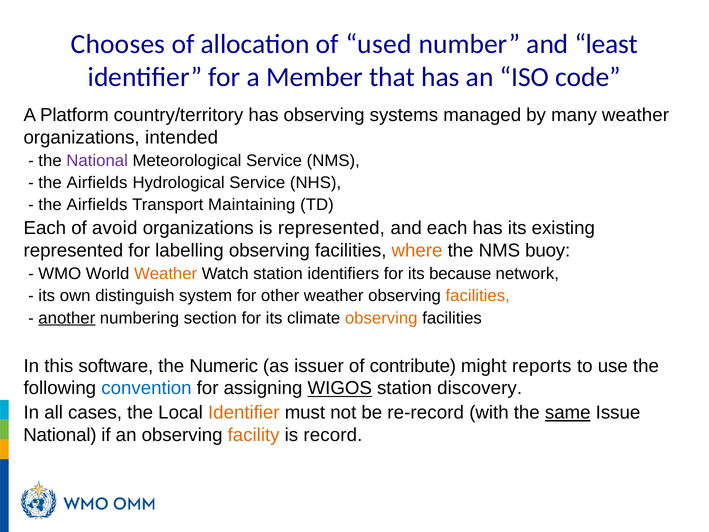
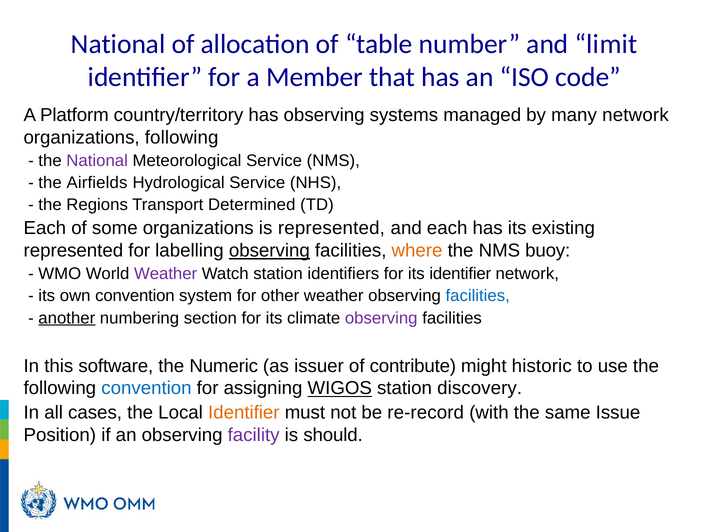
Chooses: Chooses -> National (118, 44)
used: used -> table (379, 44)
least: least -> limit (606, 44)
many weather: weather -> network (635, 115)
organizations intended: intended -> following (182, 137)
Airfields: Airfields -> Regions (97, 205)
Maintaining: Maintaining -> Determined (252, 205)
avoid: avoid -> some (115, 228)
observing underline: none -> present (269, 251)
Weather colour: orange -> purple (166, 274)
its because: because -> identifier (460, 274)
own distinguish: distinguish -> convention (135, 296)
facilities colour: orange -> blue (478, 296)
observing colour: orange -> purple (381, 318)
reports: reports -> historic (542, 366)
same underline: present -> none (568, 413)
National: National -> Position (60, 435)
facility colour: orange -> purple (254, 435)
record: record -> should (333, 435)
